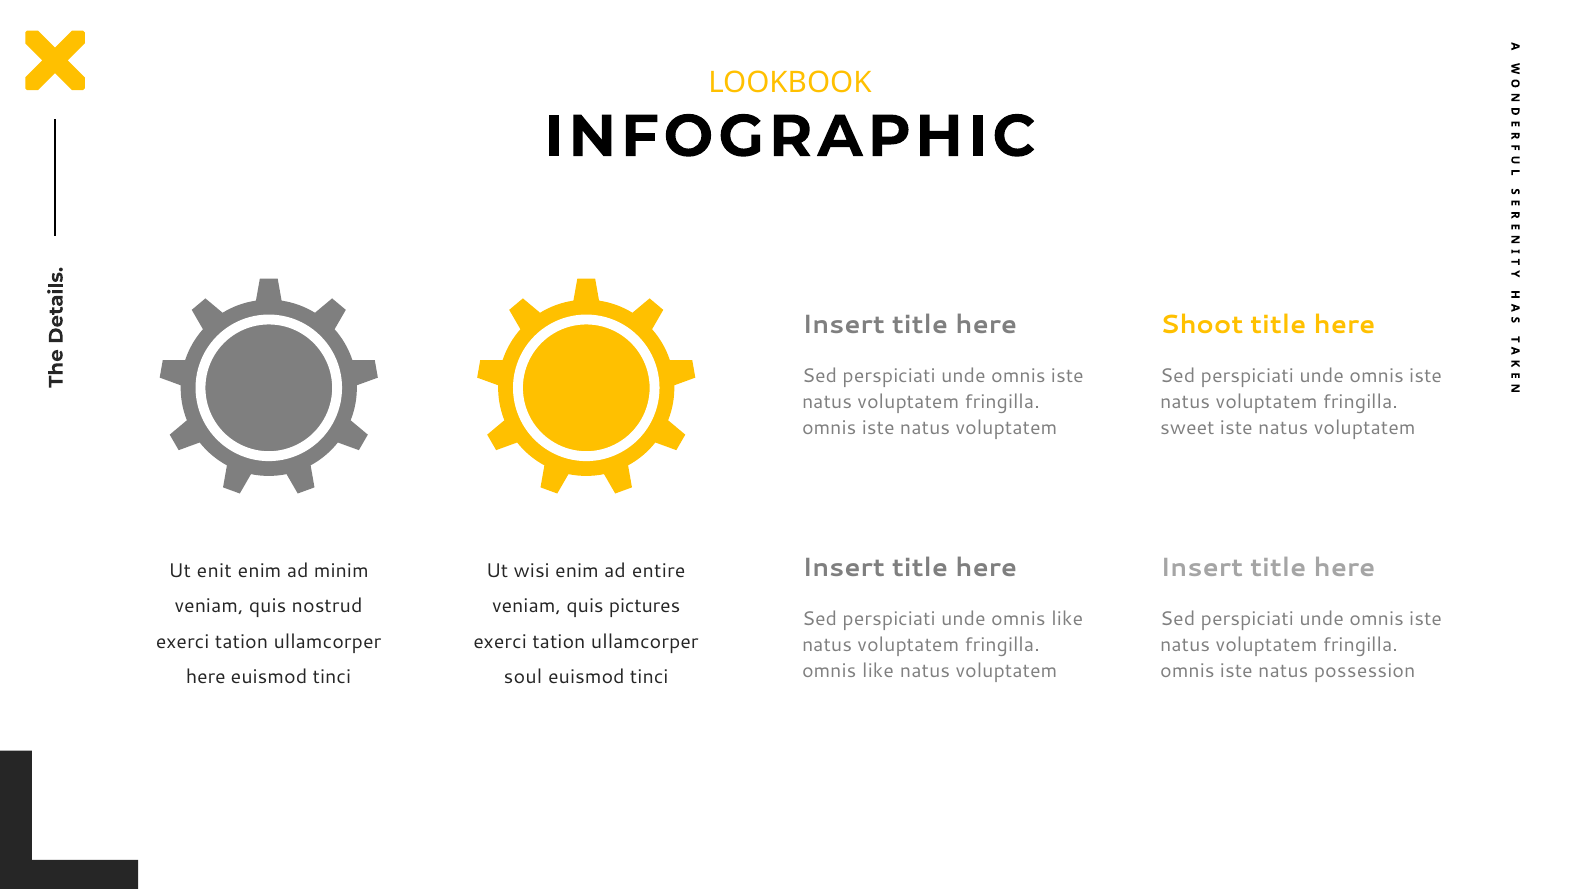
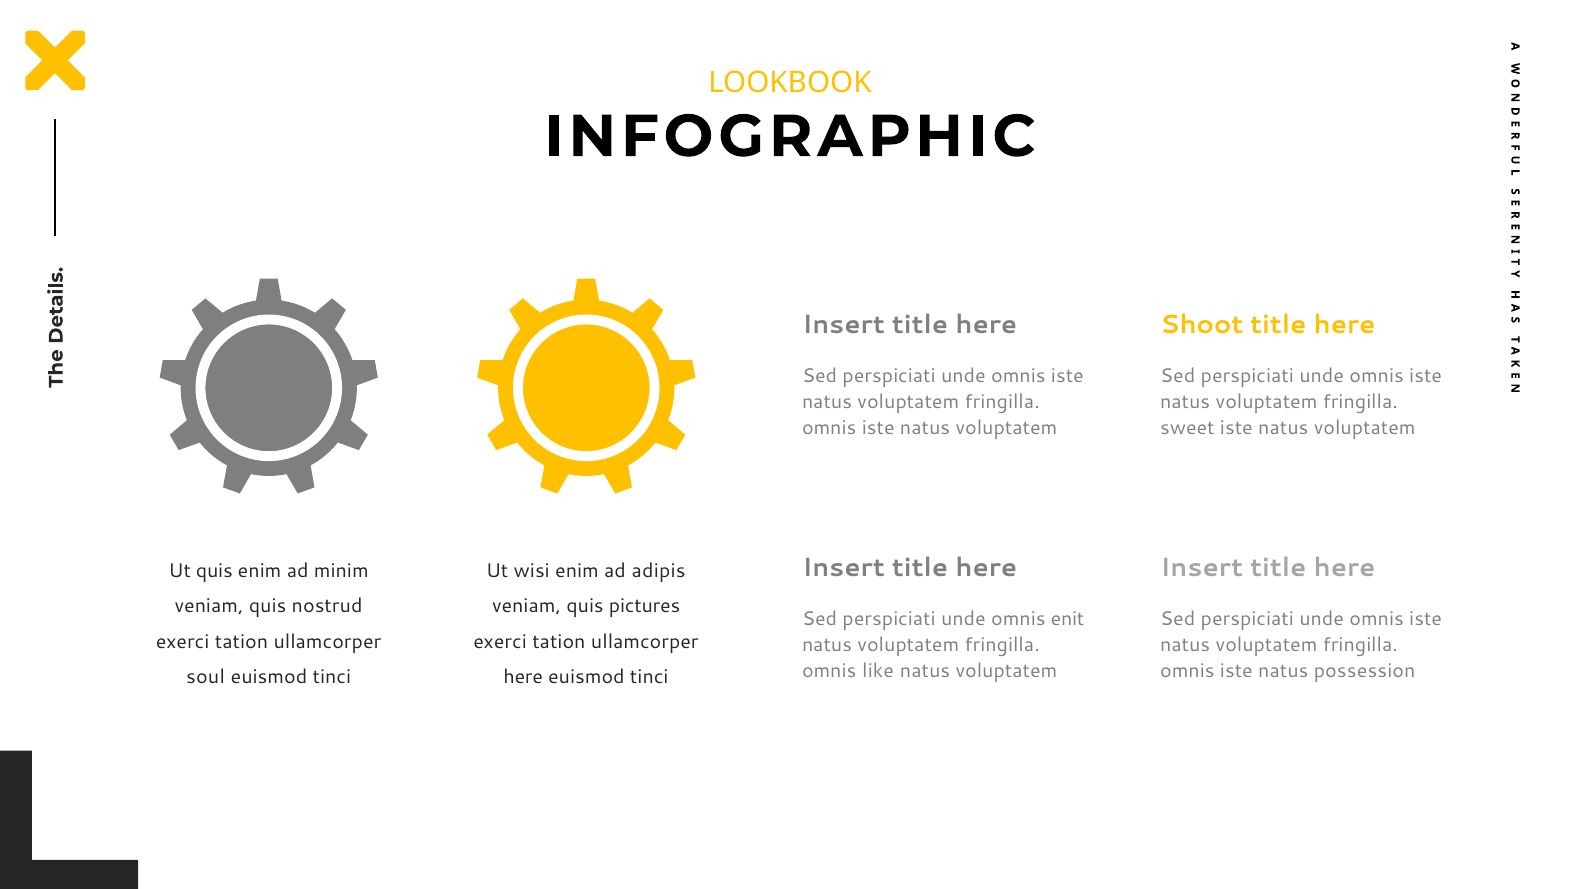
Ut enit: enit -> quis (214, 570)
entire: entire -> adipis (659, 570)
unde omnis like: like -> enit (1068, 619)
here: here -> soul (206, 677)
soul: soul -> here (523, 677)
